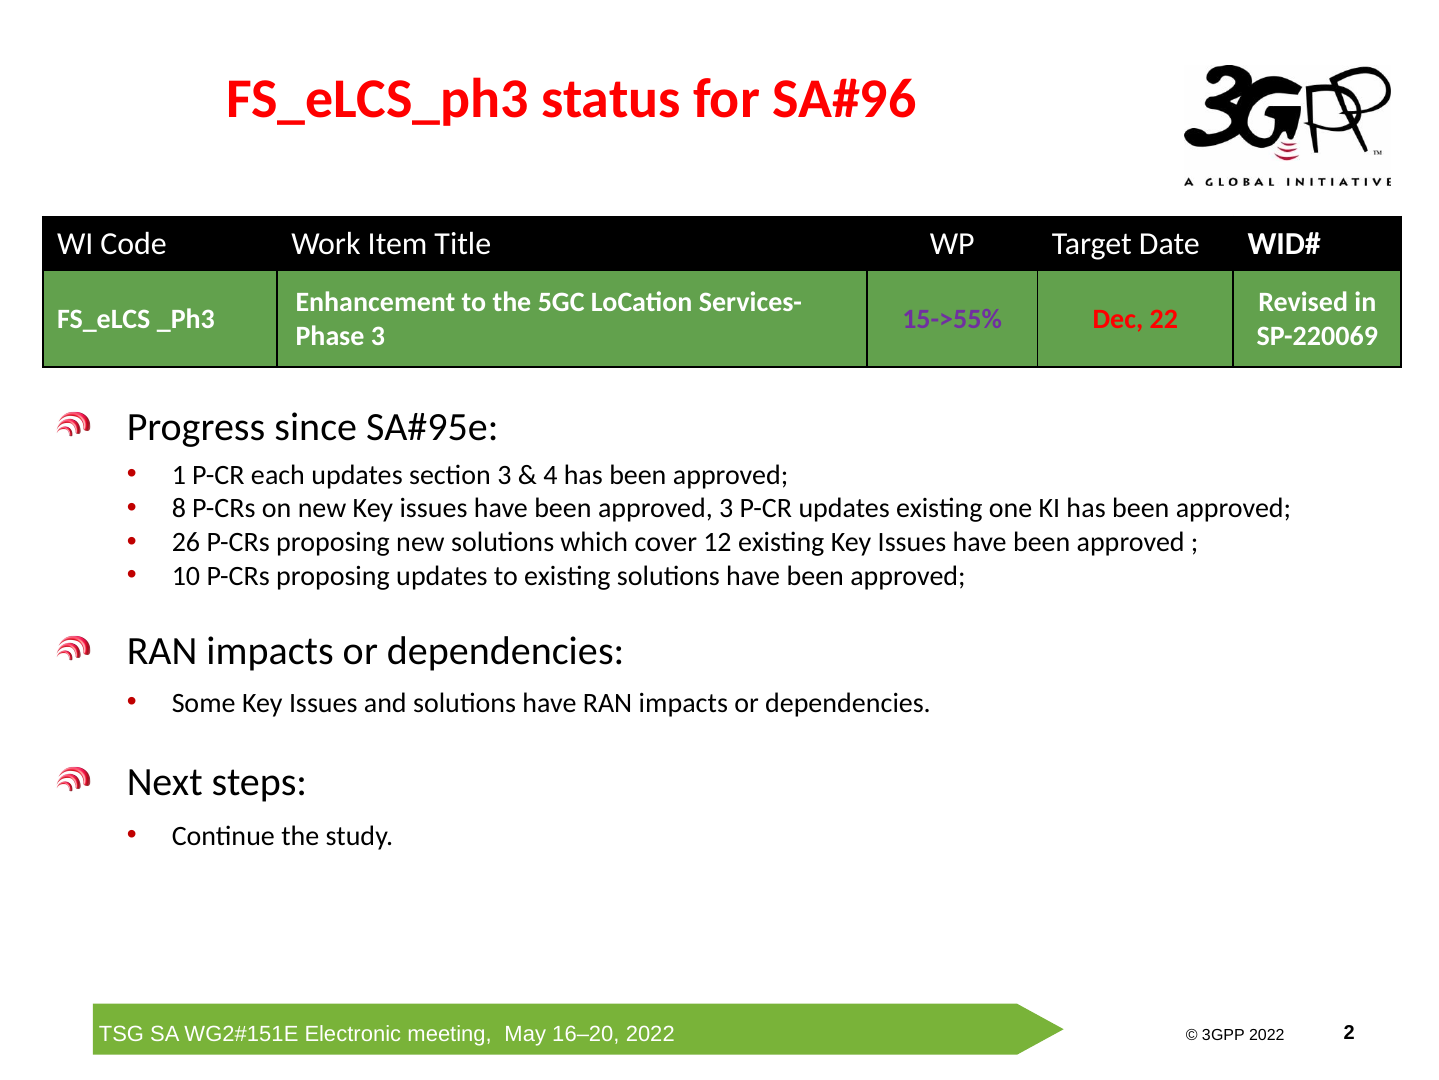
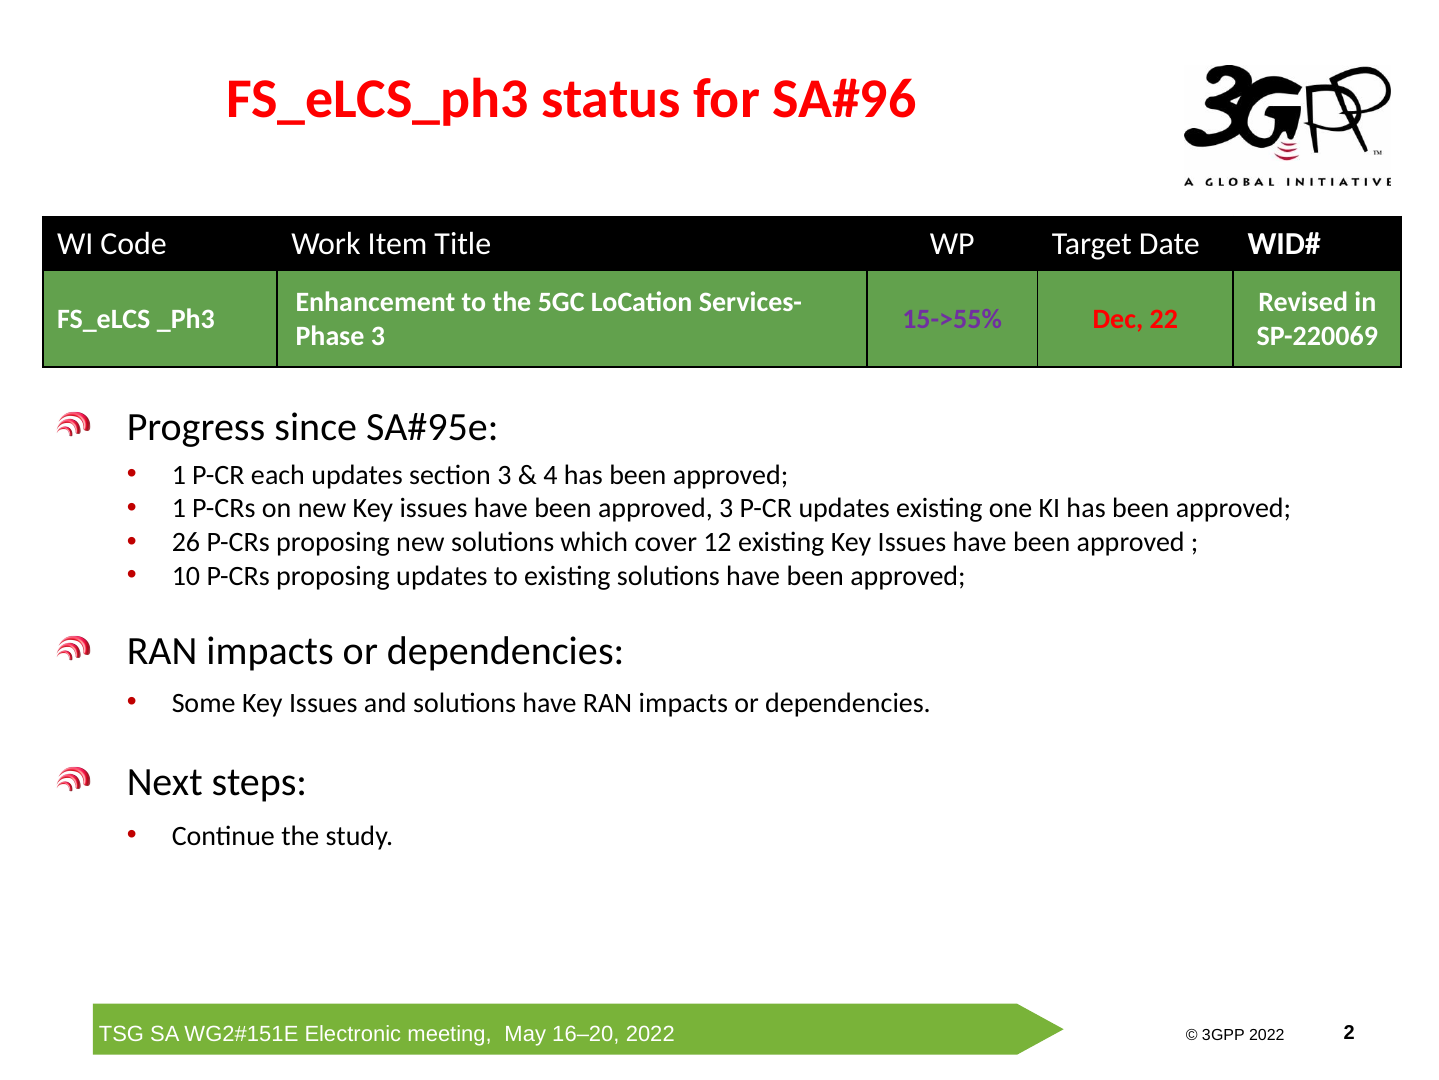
8: 8 -> 1 (179, 508)
